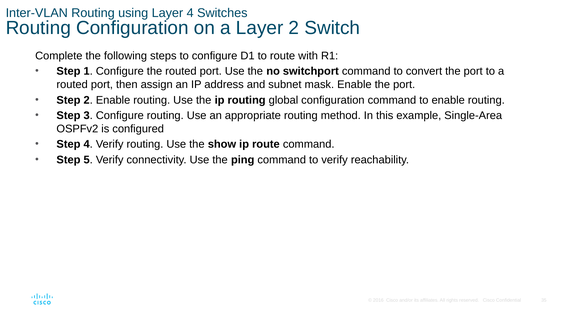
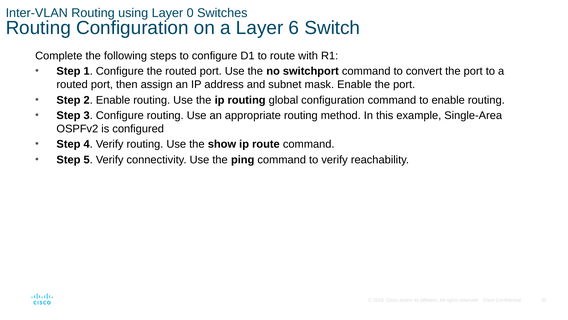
Layer 4: 4 -> 0 (190, 13)
Layer 2: 2 -> 6 (294, 28)
